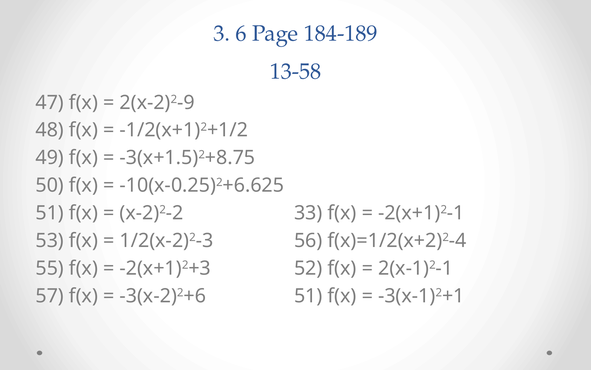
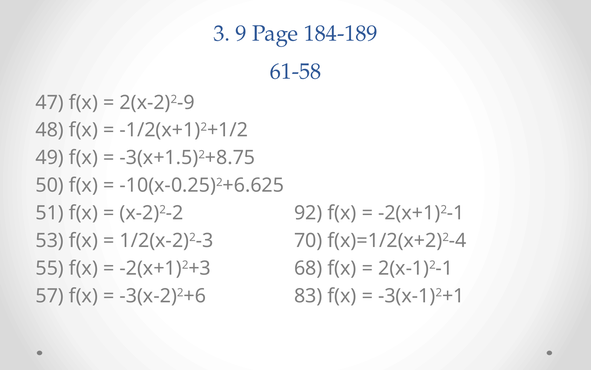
6: 6 -> 9 (241, 33)
13-58: 13-58 -> 61-58 (296, 71)
33: 33 -> 92 (308, 213)
56: 56 -> 70 (308, 240)
52: 52 -> 68 (308, 268)
-3(x-2)2+6 51: 51 -> 83 (308, 295)
